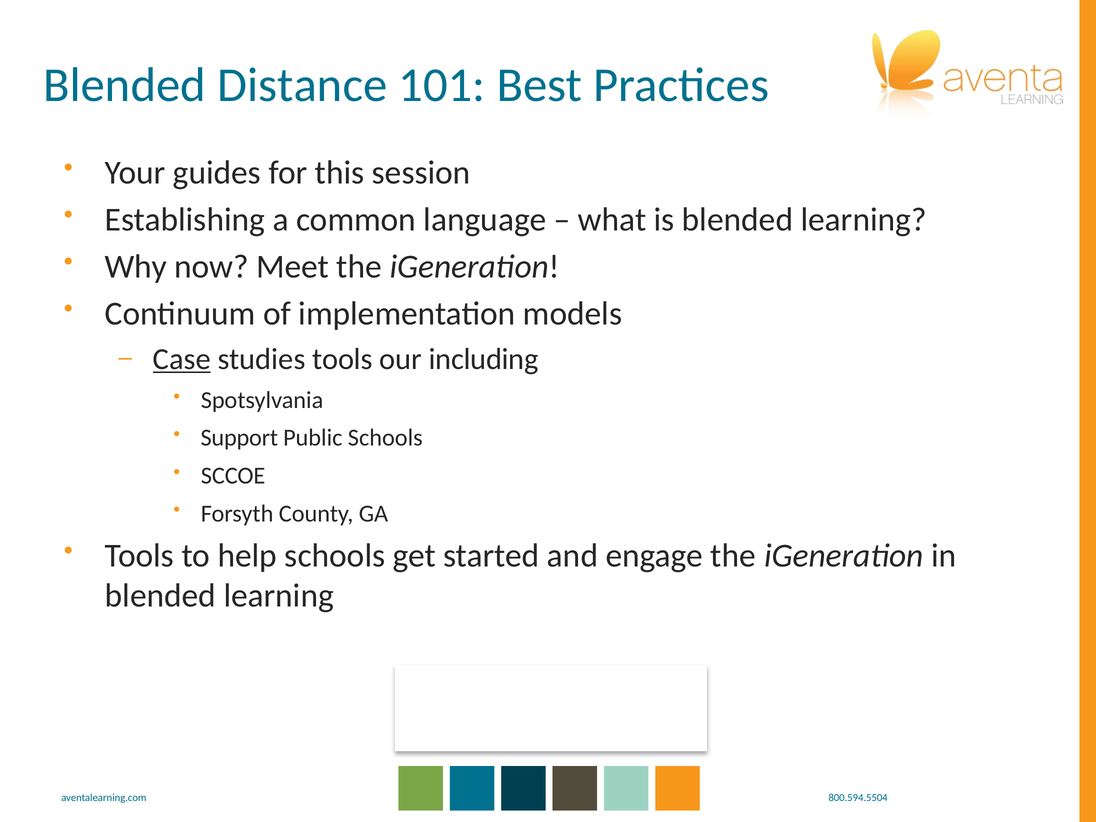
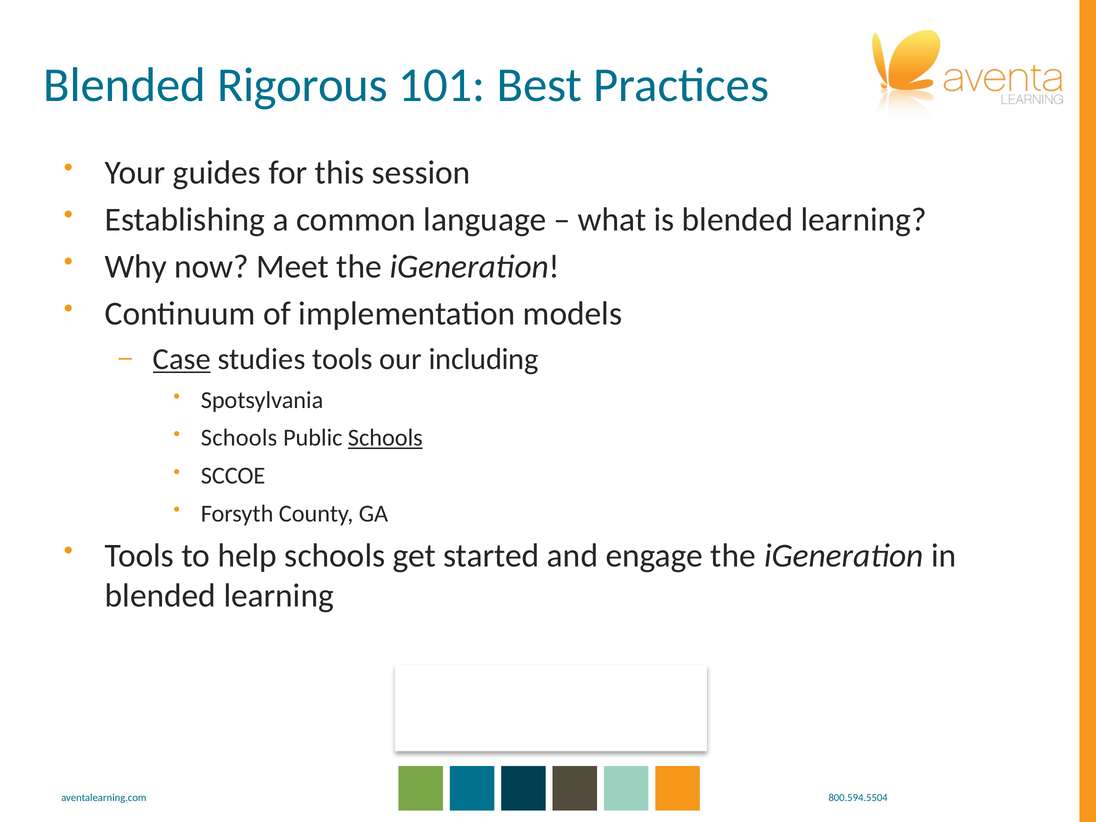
Distance: Distance -> Rigorous (302, 85)
Support: Support -> Schools (239, 438)
Schools underline: none -> present (385, 438)
